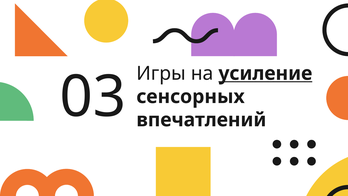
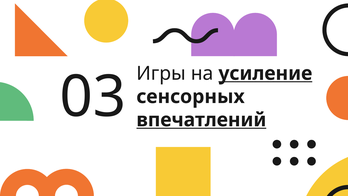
впечатлений underline: none -> present (201, 120)
